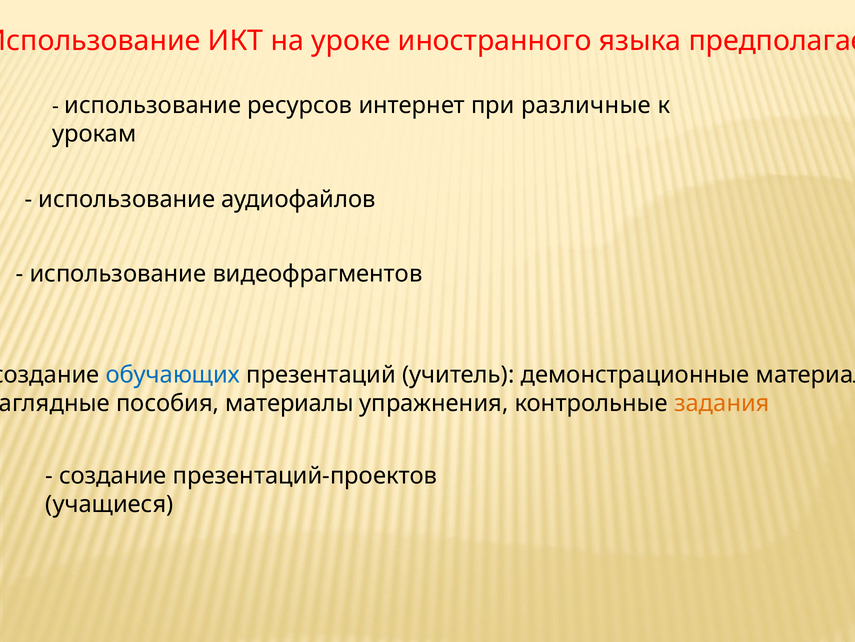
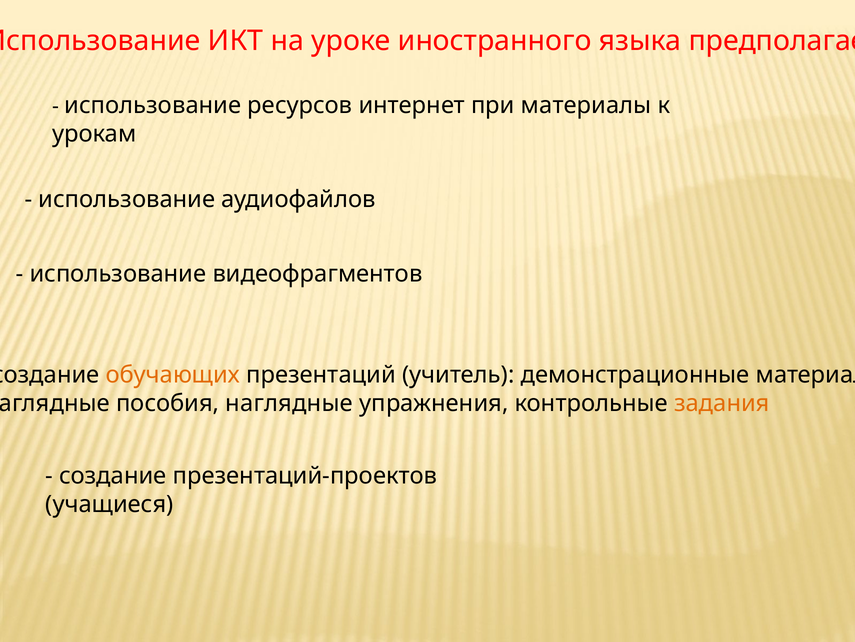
при различные: различные -> материалы (586, 105)
обучающих colour: blue -> orange (173, 374)
пособия материалы: материалы -> наглядные (289, 403)
